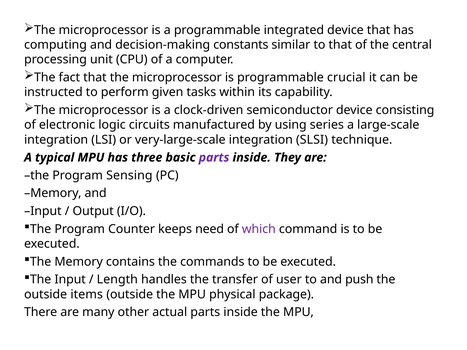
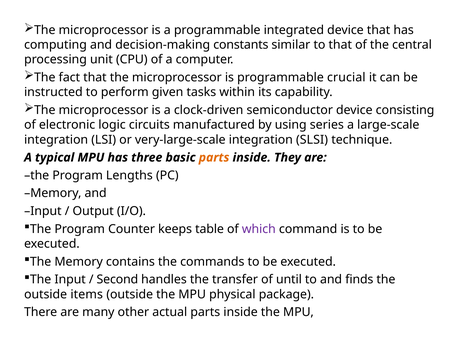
parts colour: purple -> orange (214, 158)
Sensing: Sensing -> Lengths (129, 176)
need: need -> table (210, 229)
Length: Length -> Second (117, 280)
user: user -> until (289, 280)
push: push -> finds (359, 280)
